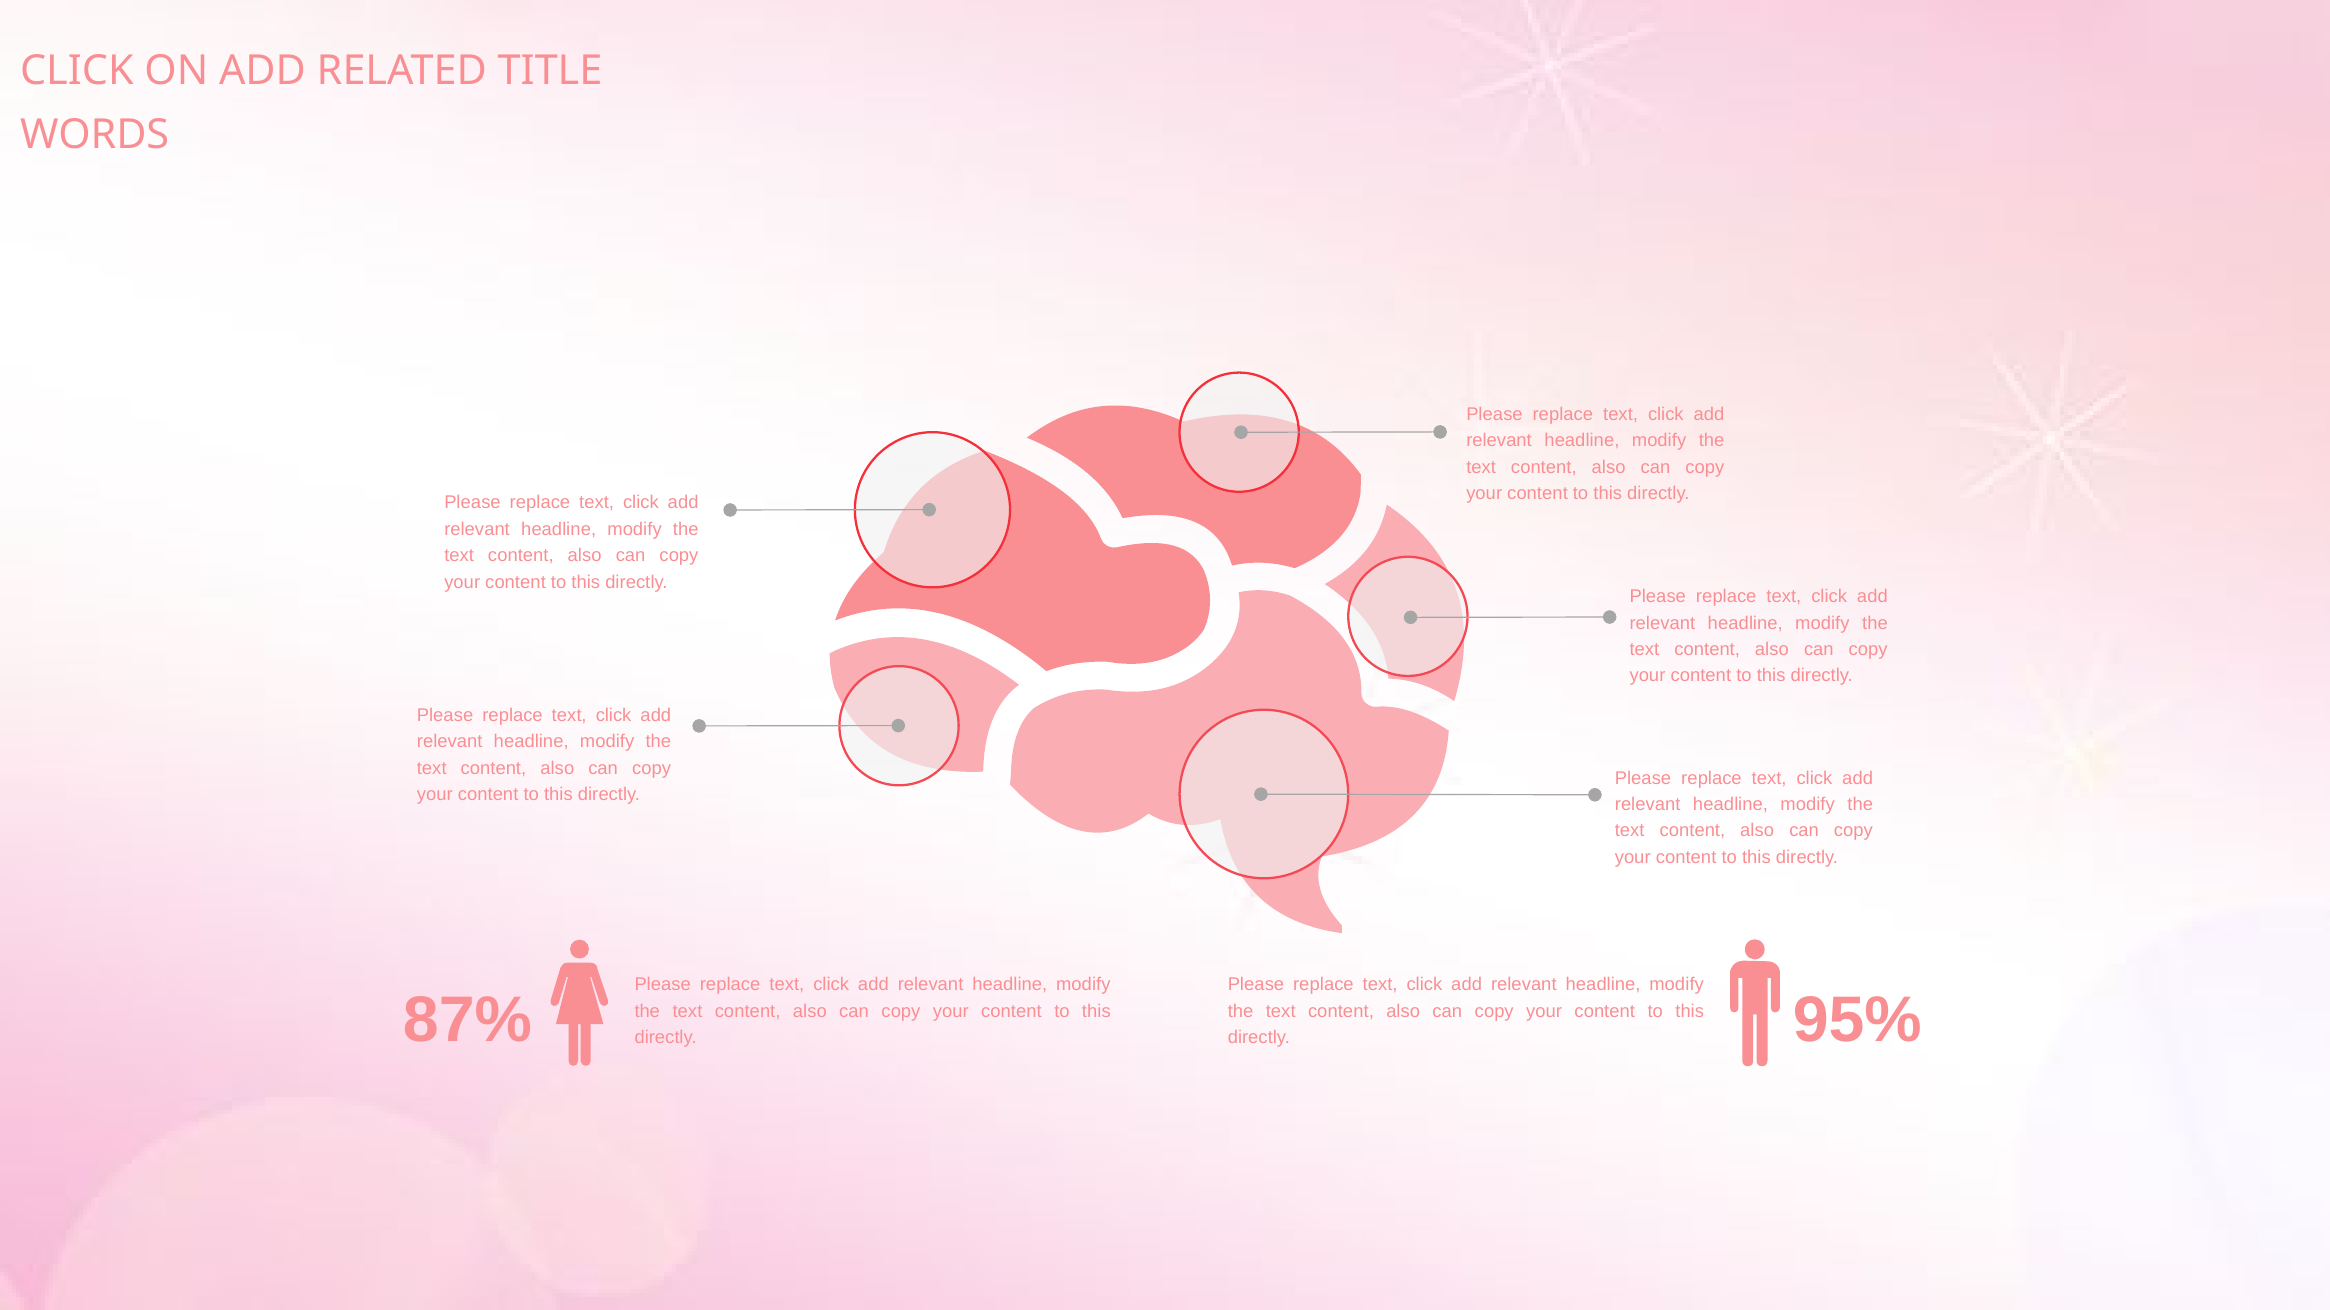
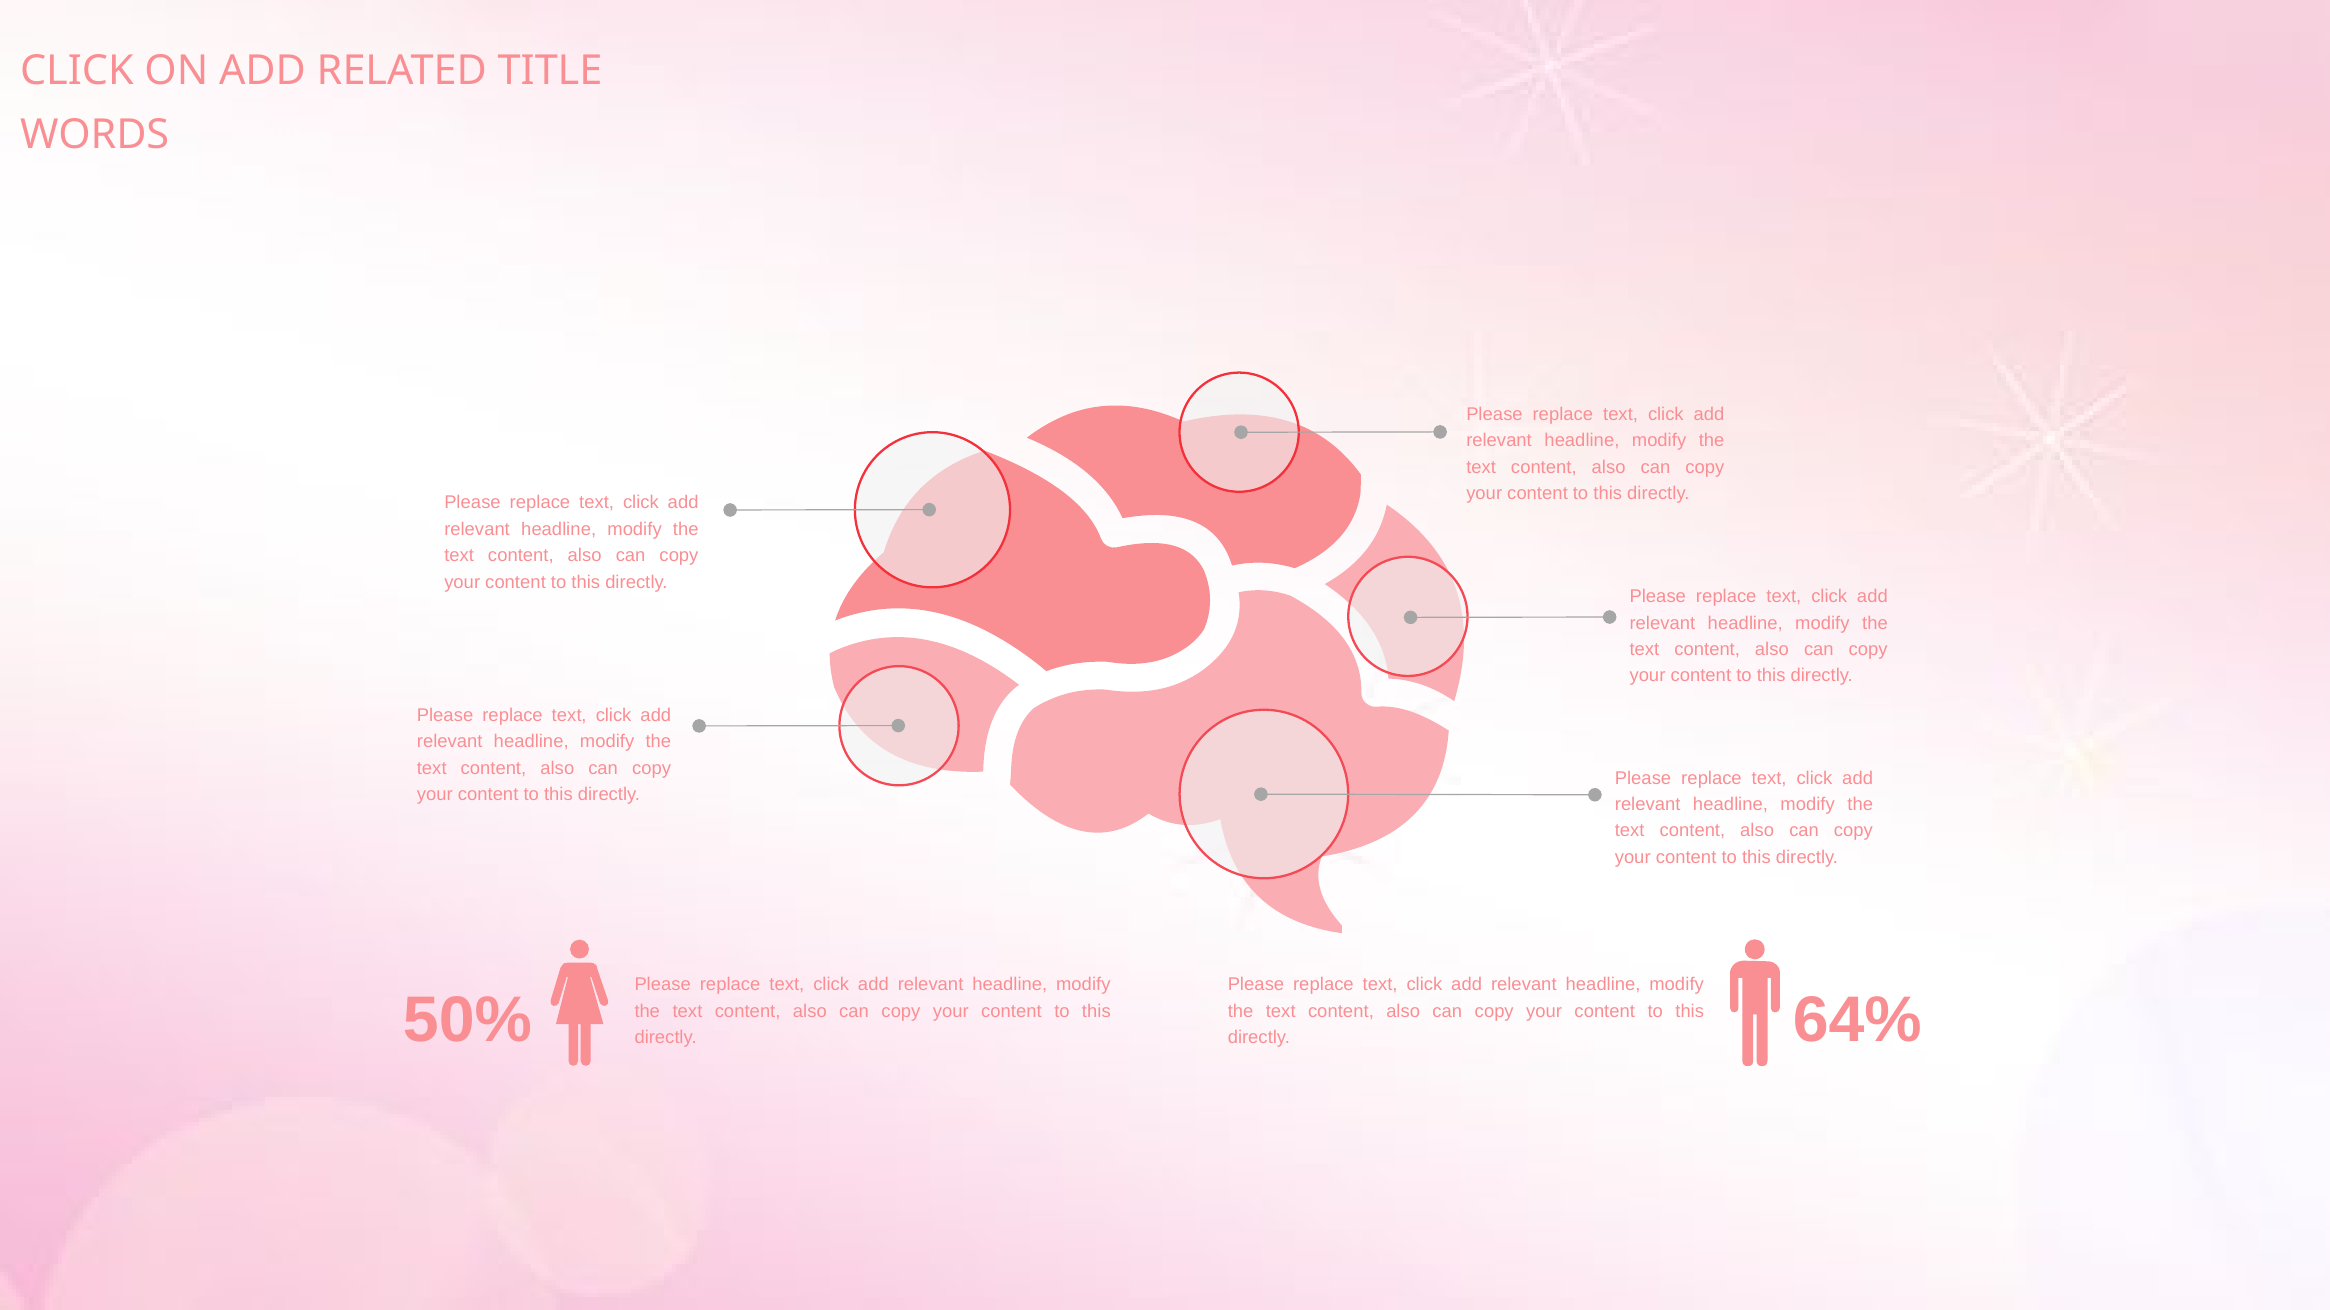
87%: 87% -> 50% (467, 1021)
95%: 95% -> 64% (1857, 1021)
